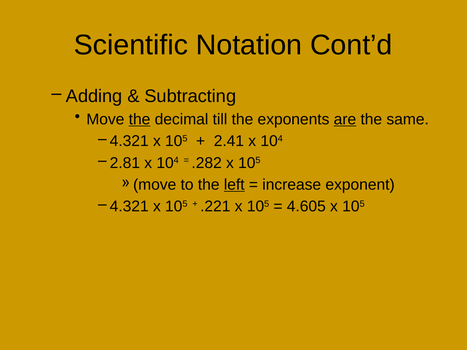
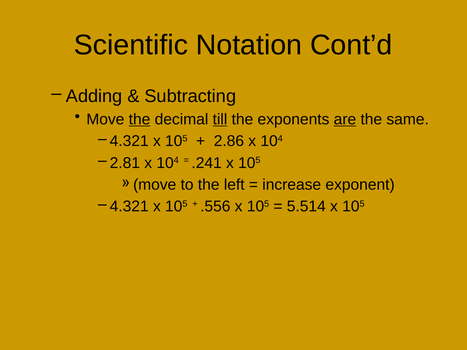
till underline: none -> present (220, 119)
2.41: 2.41 -> 2.86 (229, 141)
.282: .282 -> .241 (207, 163)
left underline: present -> none (234, 185)
.221: .221 -> .556 (215, 207)
4.605: 4.605 -> 5.514 (306, 207)
